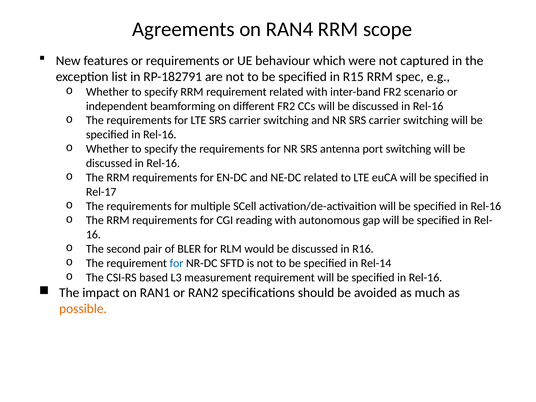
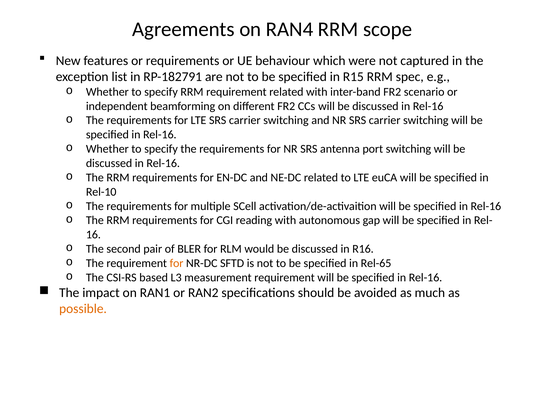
Rel-17: Rel-17 -> Rel-10 (101, 192)
for colour: blue -> orange (177, 263)
Rel-14: Rel-14 -> Rel-65 (376, 263)
